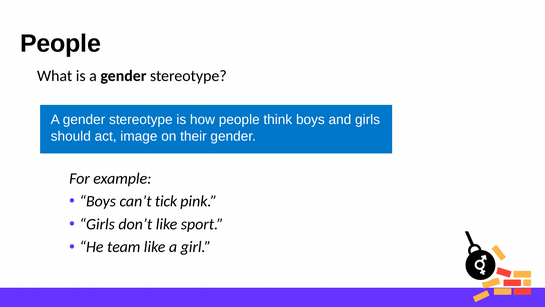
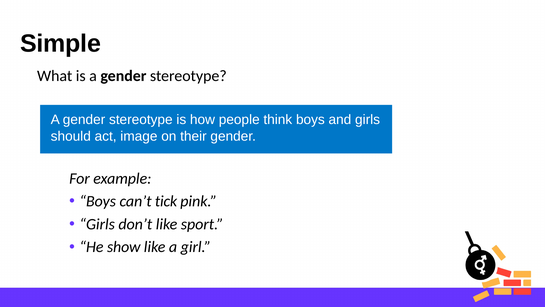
People: People -> Simple (61, 44)
team: team -> show (124, 247)
